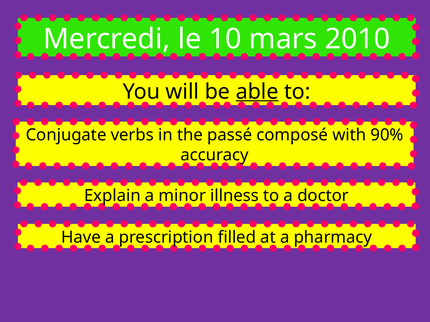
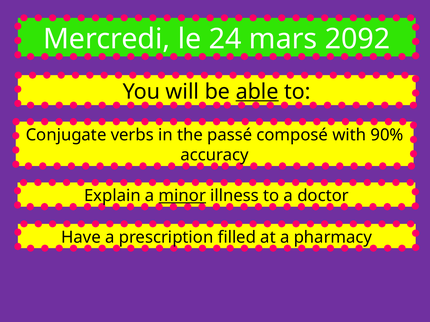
10: 10 -> 24 (225, 39)
2010: 2010 -> 2092 (358, 39)
minor underline: none -> present (182, 196)
